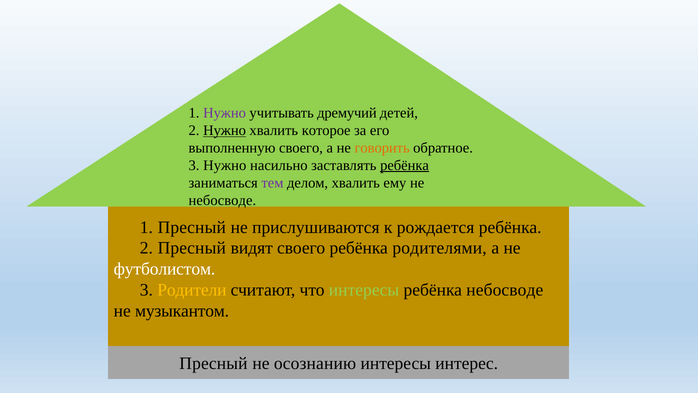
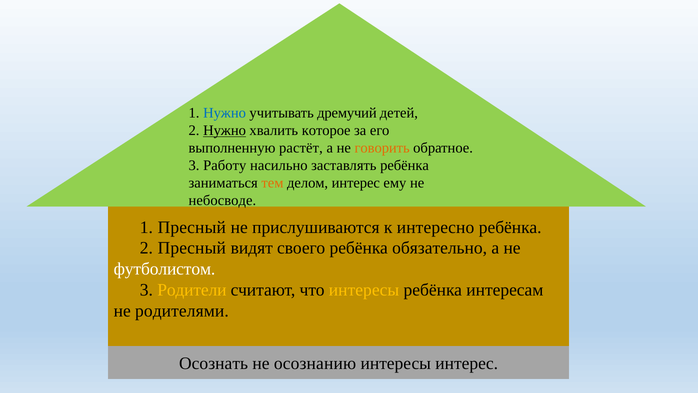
Нужно colour: purple -> blue (225, 113)
выполненную своего: своего -> растёт (301, 148)
3 Нужно: Нужно -> Работу (225, 165)
ребёнка underline: present -> none (405, 165)
тем colour: purple -> orange (272, 183)
делом хвалить: хвалить -> интерес (356, 183)
рождается: рождается -> интересно (436, 227)
родителями: родителями -> обязательно (440, 248)
интересы colour: light green -> yellow (364, 290)
ребёнка небосводе: небосводе -> интересам (505, 290)
музыкантом: музыкантом -> родителями (182, 311)
Пресный: Пресный -> Осознать (214, 363)
